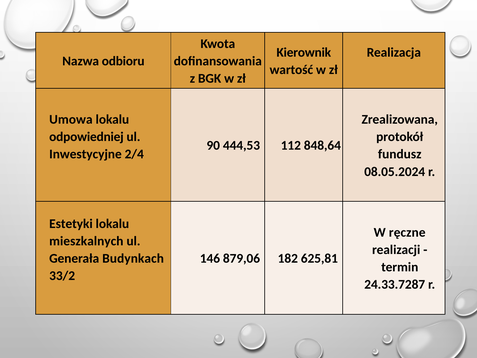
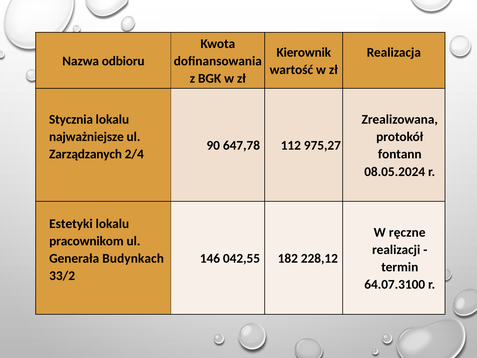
Umowa: Umowa -> Stycznia (71, 119)
odpowiedniej: odpowiedniej -> najważniejsze (86, 137)
444,53: 444,53 -> 647,78 (241, 146)
848,64: 848,64 -> 975,27 (322, 146)
Inwestycyjne: Inwestycyjne -> Zarządzanych (86, 154)
fundusz: fundusz -> fontann (400, 154)
mieszkalnych: mieszkalnych -> pracownikom (86, 241)
879,06: 879,06 -> 042,55 (241, 258)
625,81: 625,81 -> 228,12 (319, 258)
24.33.7287: 24.33.7287 -> 64.07.3100 (395, 284)
